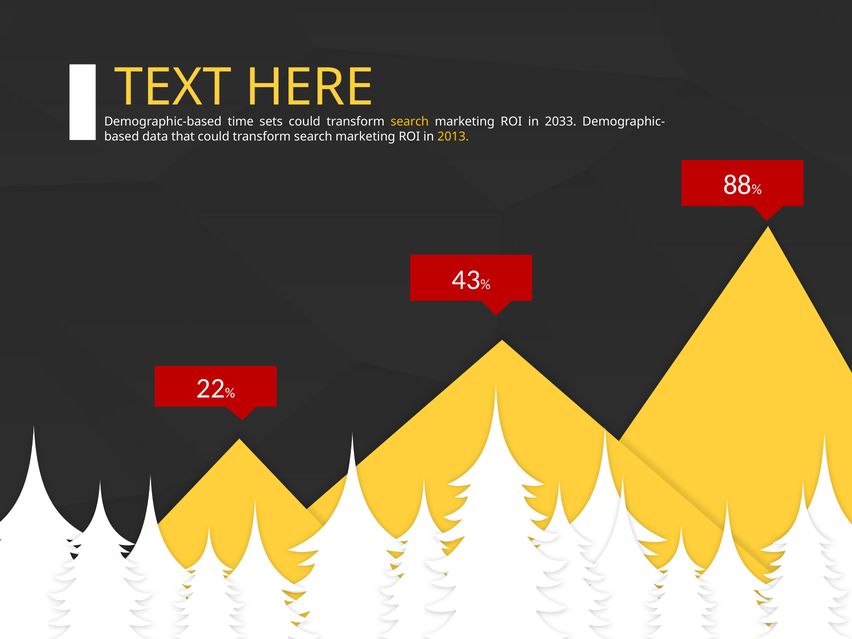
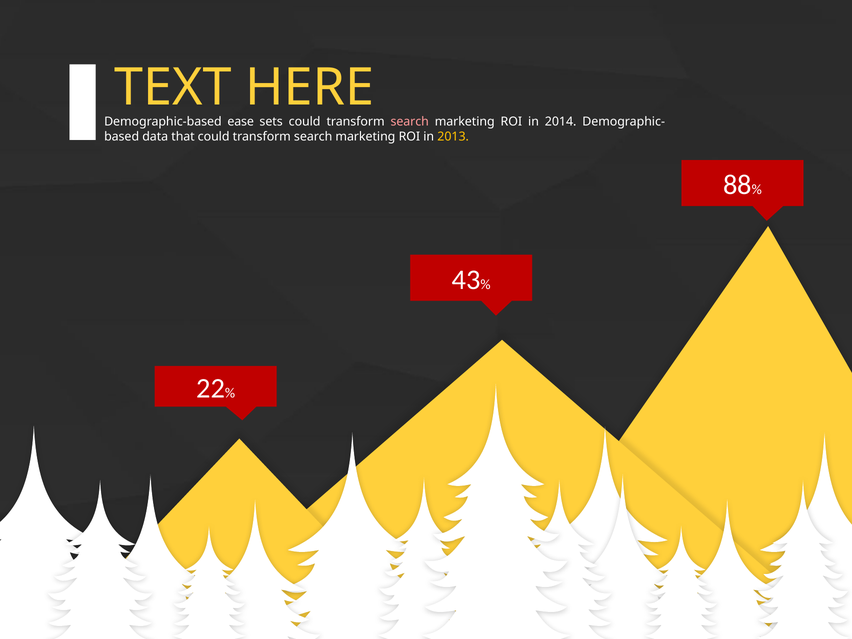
time: time -> ease (241, 122)
search colour: yellow -> pink (410, 122)
2033: 2033 -> 2014 (561, 122)
